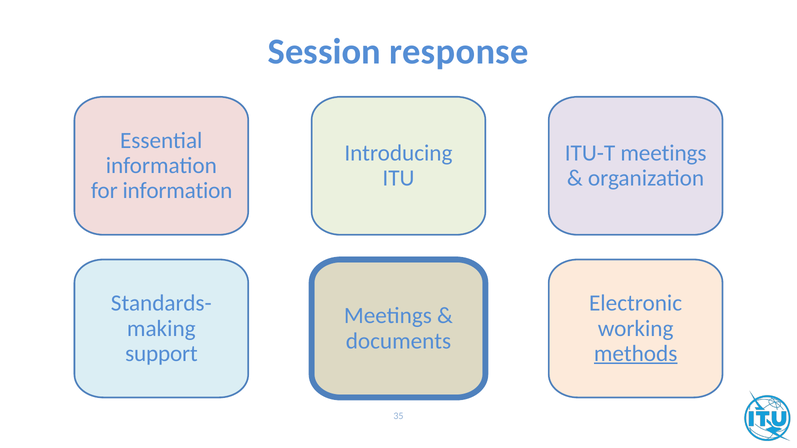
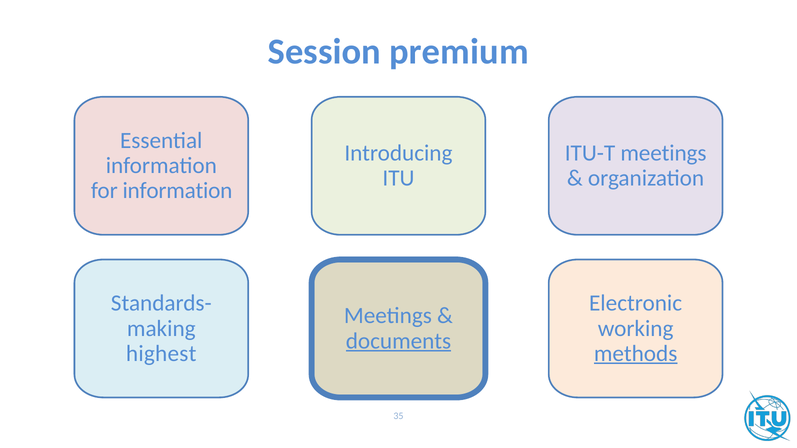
response: response -> premium (459, 52)
documents underline: none -> present (398, 341)
support: support -> highest (161, 354)
